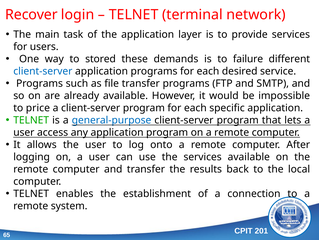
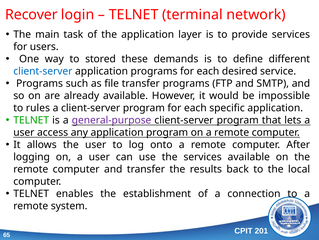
failure: failure -> define (248, 59)
price: price -> rules (38, 108)
general-purpose colour: blue -> purple (112, 120)
